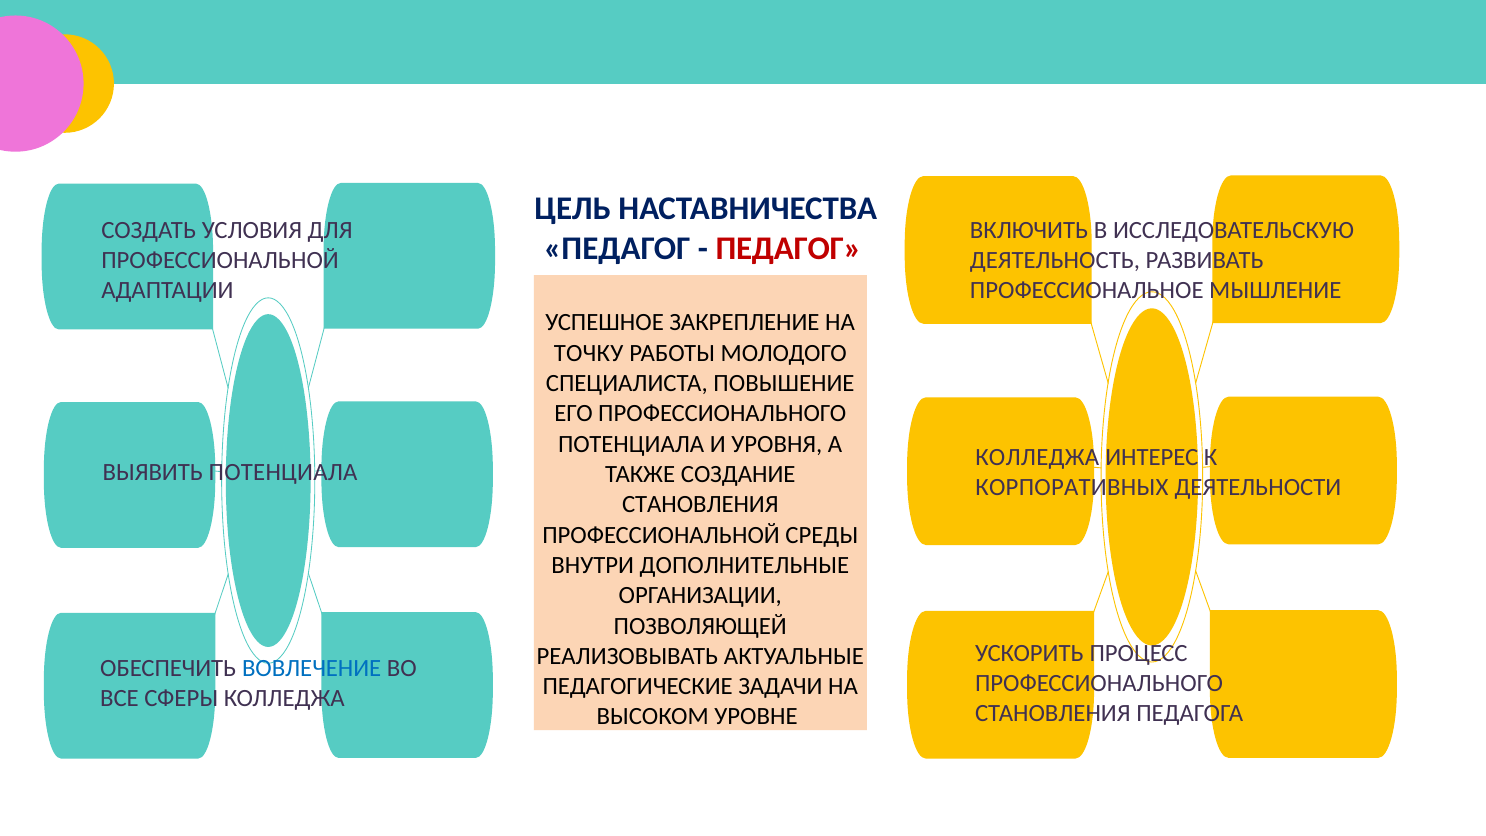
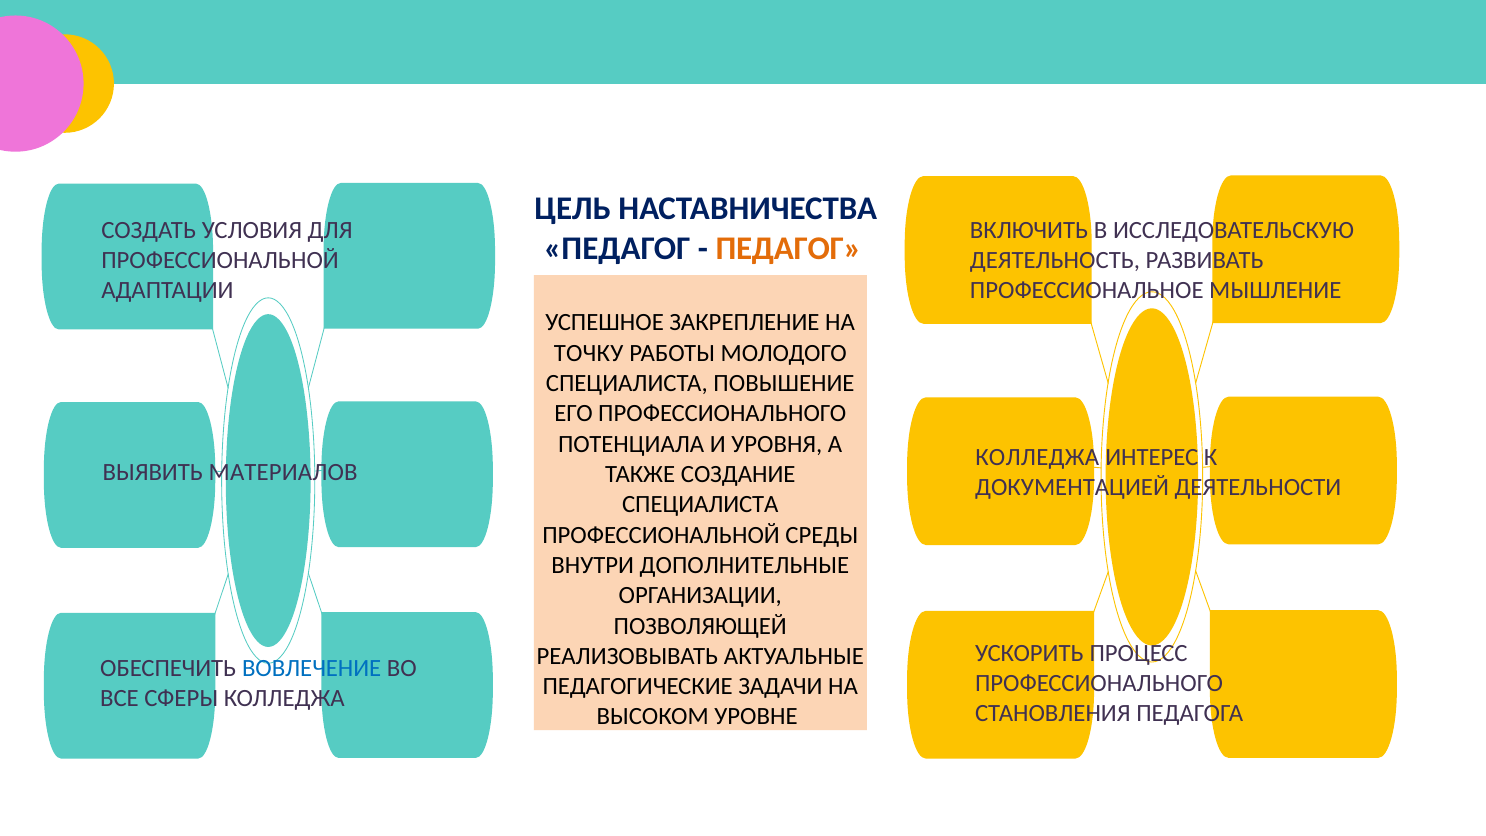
ПЕДАГОГ colour: red -> orange (789, 248)
ВЫЯВИТЬ ПОТЕНЦИАЛА: ПОТЕНЦИАЛА -> МАТЕРИАЛОВ (283, 472)
КОРПОРАТИВНЫХ: КОРПОРАТИВНЫХ -> ДОКУМЕНТАЦИЕЙ (1072, 487)
СТАНОВЛЕНИЯ: СТАНОВЛЕНИЯ -> СПЕЦИАЛИСТА (700, 505)
